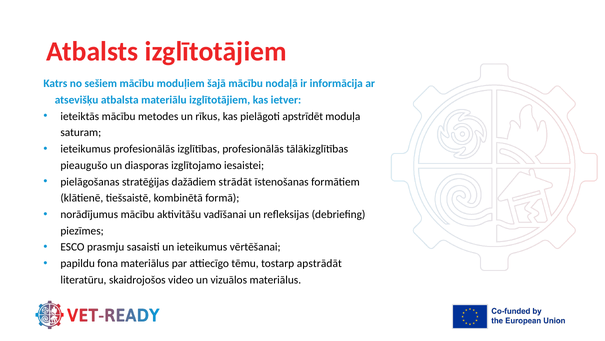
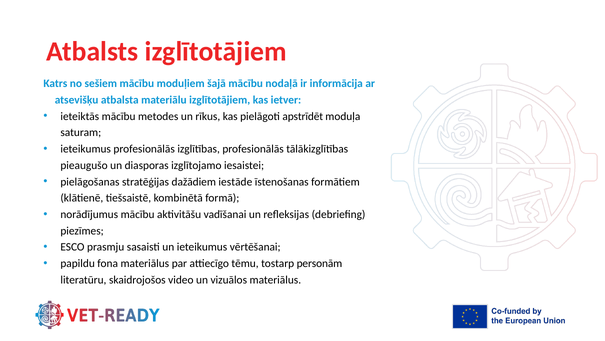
strādāt: strādāt -> iestāde (235, 181)
apstrādāt: apstrādāt -> personām (319, 263)
